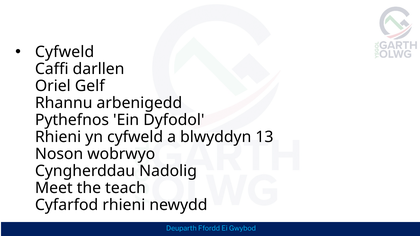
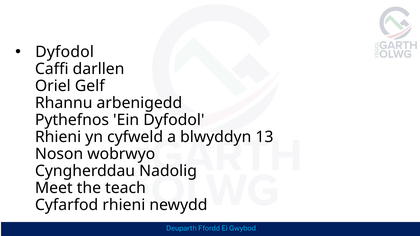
Cyfweld: Cyfweld -> Dyfodol (65, 52)
